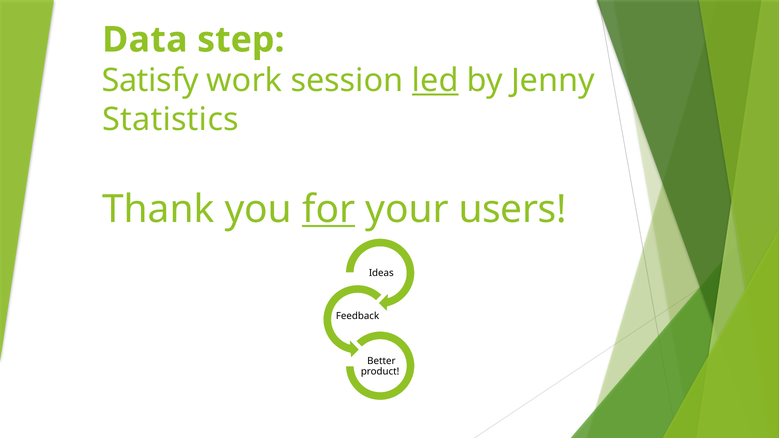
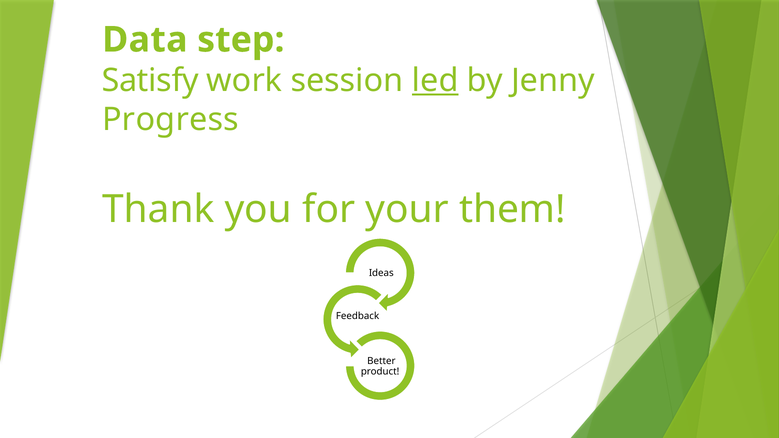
Statistics: Statistics -> Progress (171, 119)
for underline: present -> none (329, 209)
users: users -> them (512, 209)
